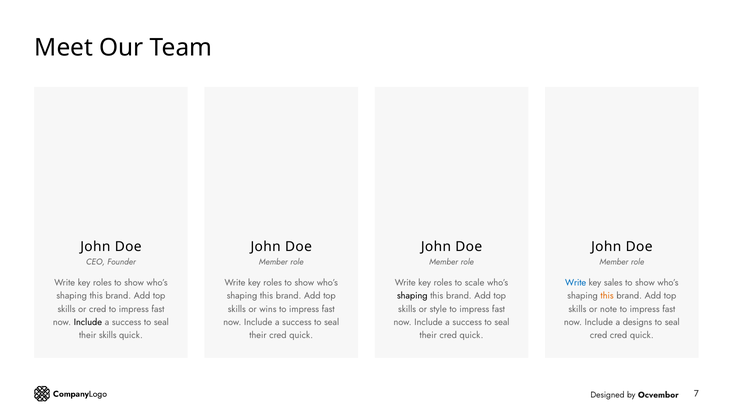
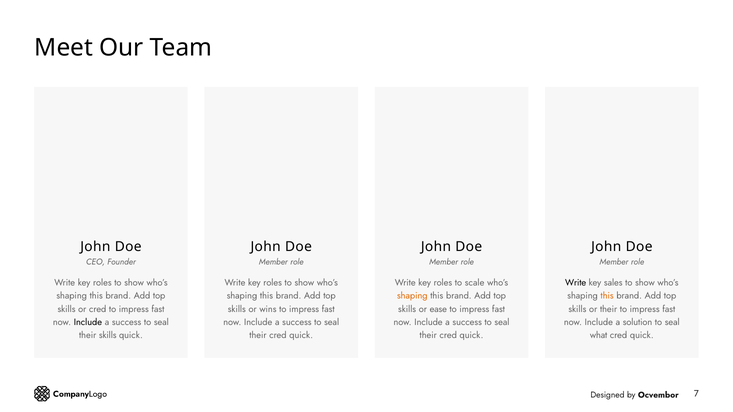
Write colour: blue -> black (576, 283)
shaping colour: black -> orange (412, 296)
style: style -> ease (438, 309)
or note: note -> their (609, 309)
designs: designs -> solution (638, 323)
cred: cred -> what (599, 336)
